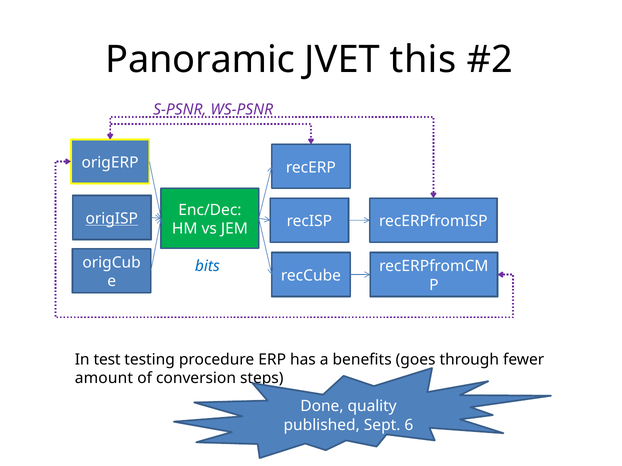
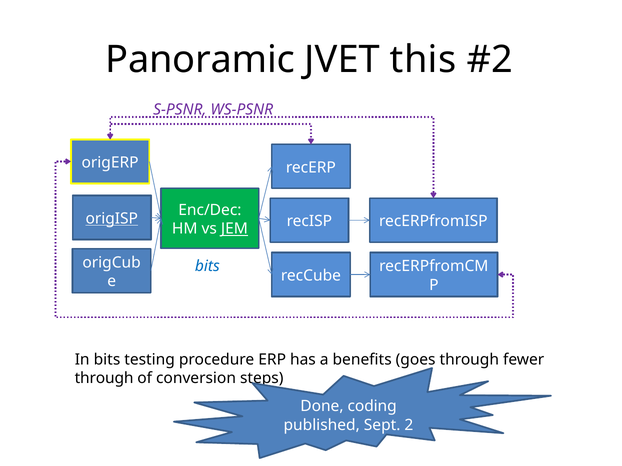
JEM underline: none -> present (234, 229)
In test: test -> bits (107, 360)
amount: amount -> through (104, 379)
quality: quality -> coding (372, 407)
6: 6 -> 2 (409, 425)
